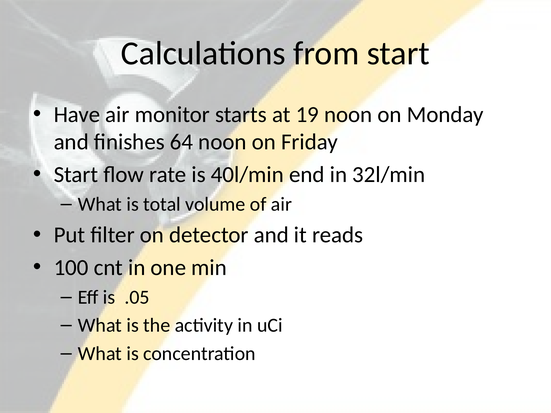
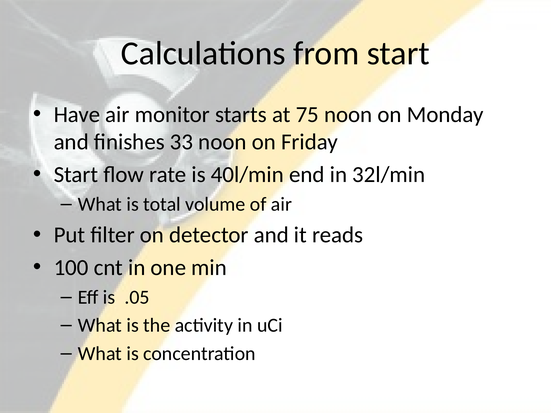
19: 19 -> 75 (307, 115)
64: 64 -> 33 (182, 142)
